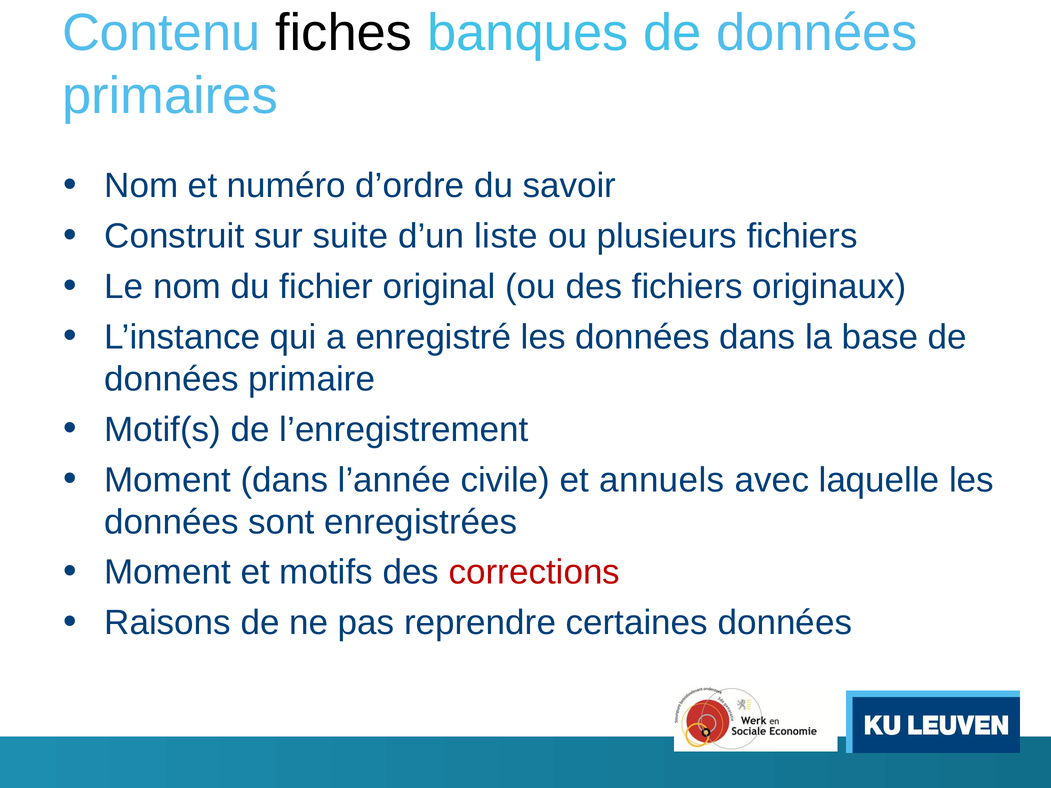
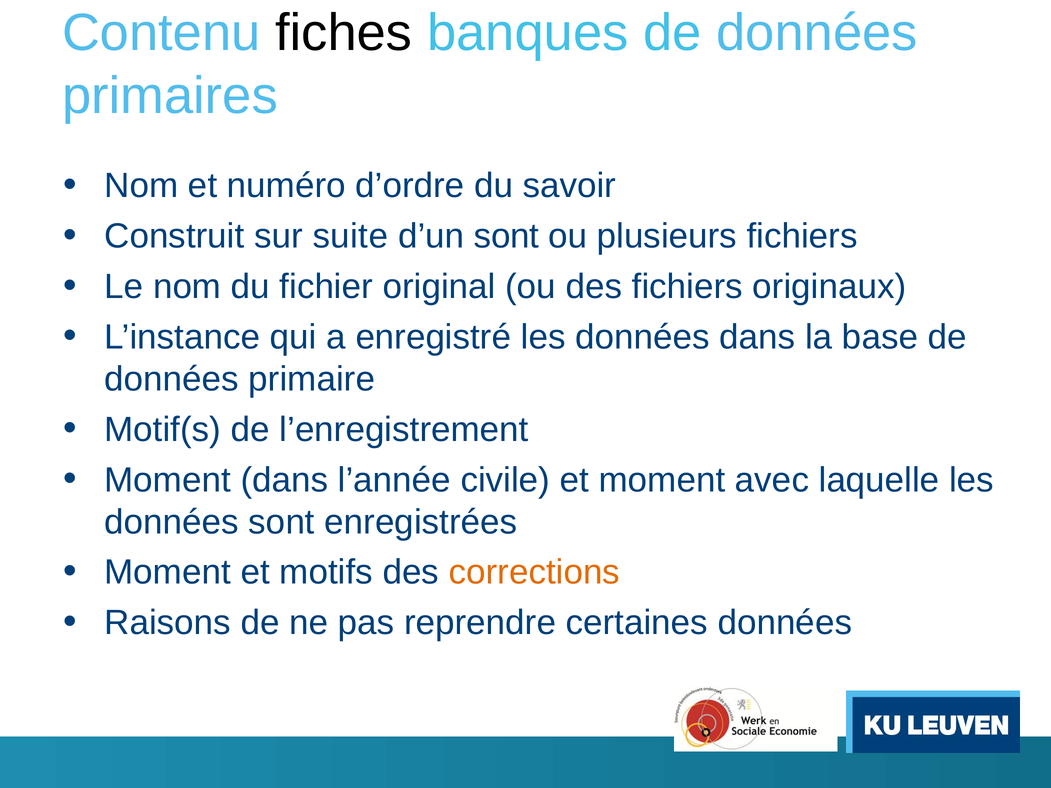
d’un liste: liste -> sont (506, 236)
et annuels: annuels -> moment (662, 480)
corrections colour: red -> orange (534, 573)
